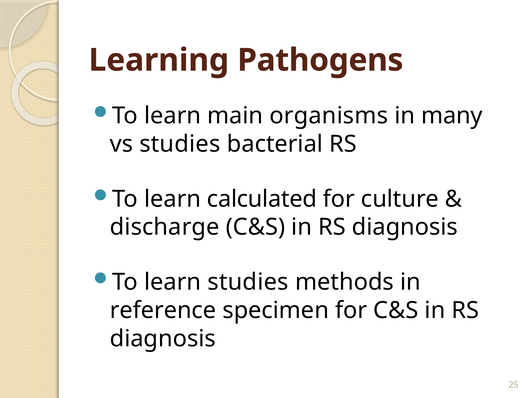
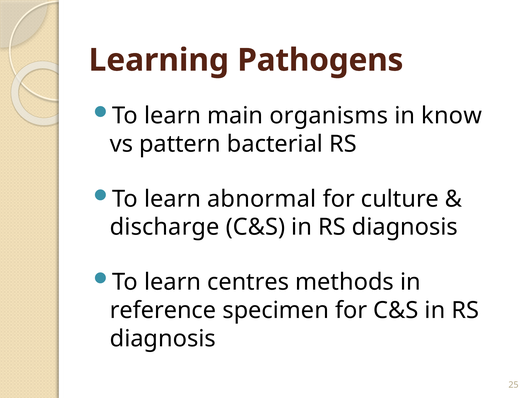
many: many -> know (452, 116)
vs studies: studies -> pattern (180, 144)
calculated: calculated -> abnormal (262, 199)
learn studies: studies -> centres (248, 282)
